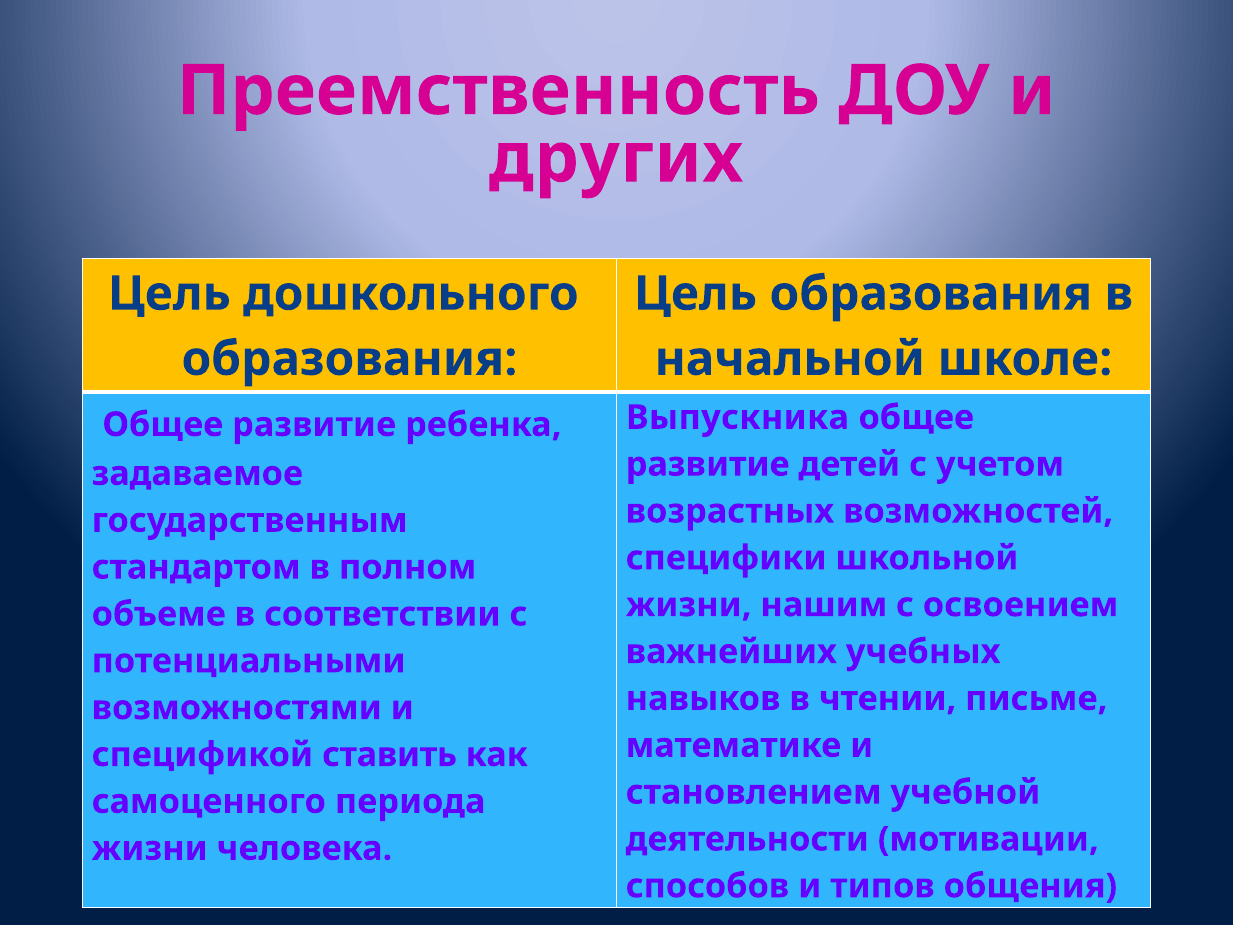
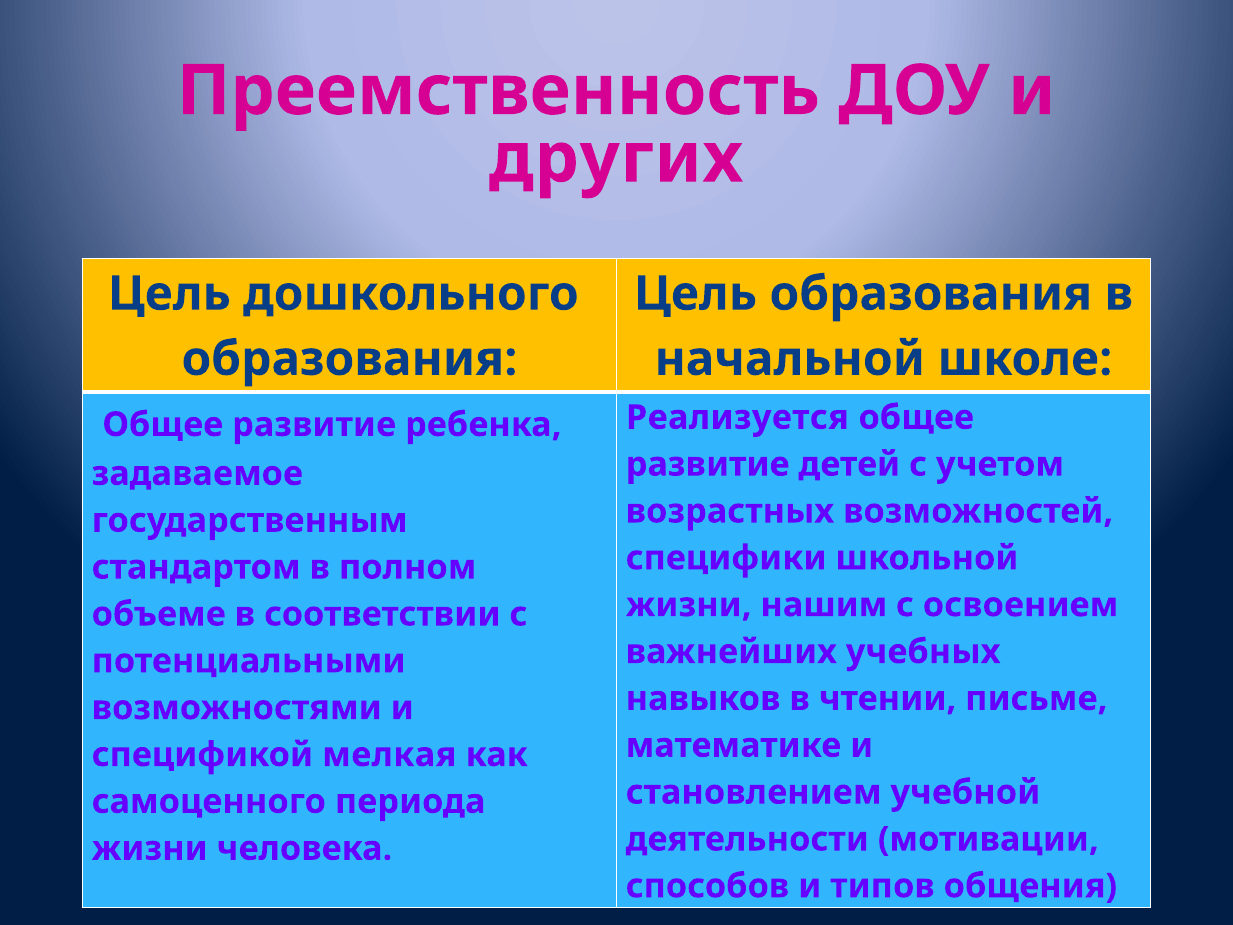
Выпускника: Выпускника -> Реализуется (737, 417)
ставить: ставить -> мелкая (389, 755)
